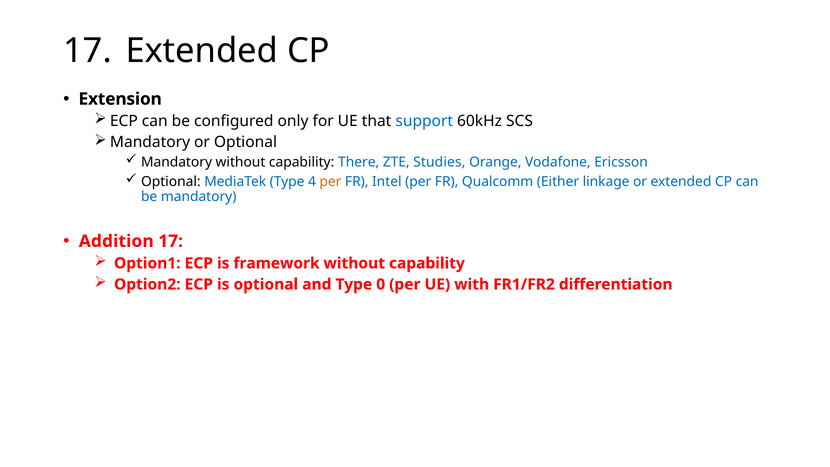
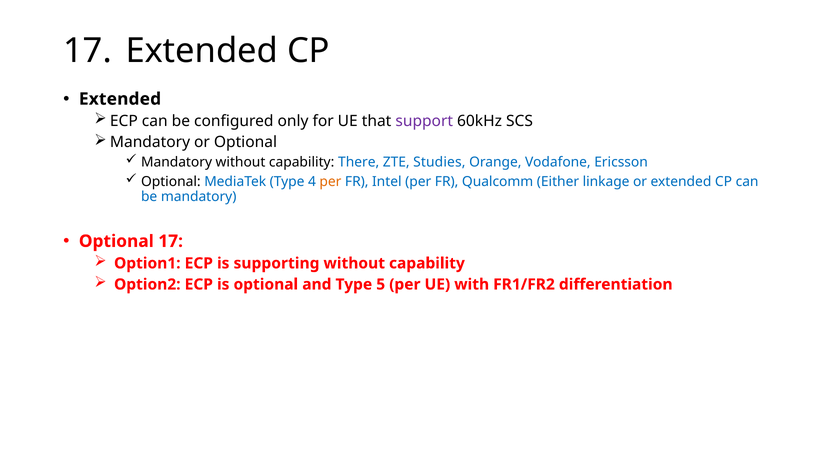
Extension: Extension -> Extended (120, 99)
support colour: blue -> purple (424, 121)
Addition: Addition -> Optional (116, 241)
framework: framework -> supporting (277, 263)
0: 0 -> 5 (381, 284)
